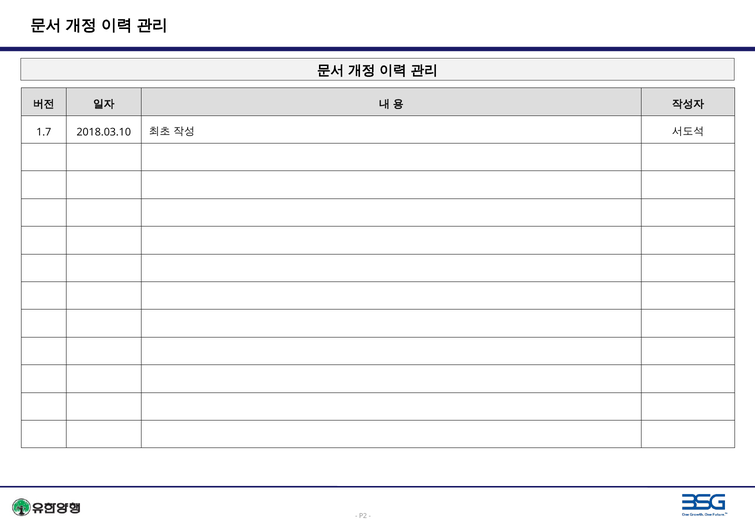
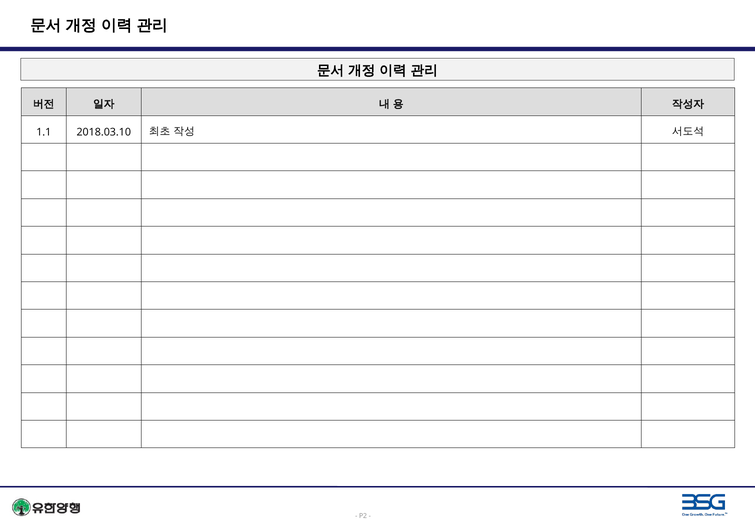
1.7: 1.7 -> 1.1 (44, 132)
